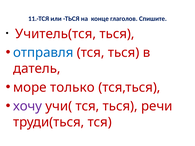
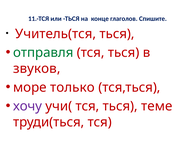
отправля colour: blue -> green (43, 53)
датель: датель -> звуков (37, 69)
речи: речи -> теме (157, 106)
